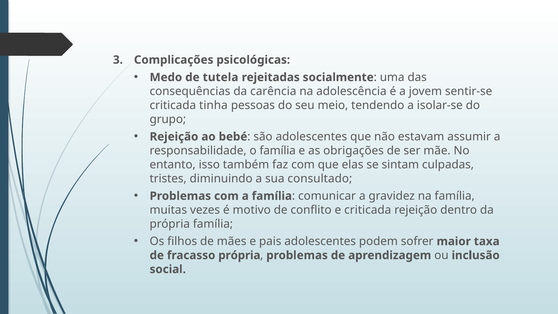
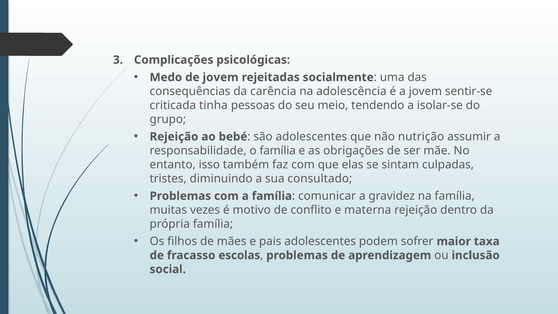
de tutela: tutela -> jovem (221, 77)
estavam: estavam -> nutrição (421, 137)
e criticada: criticada -> materna (368, 210)
fracasso própria: própria -> escolas (239, 255)
